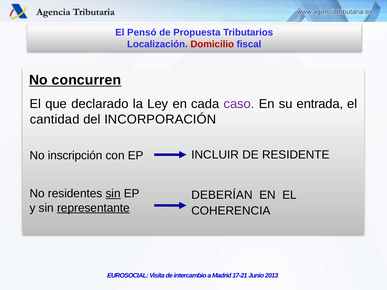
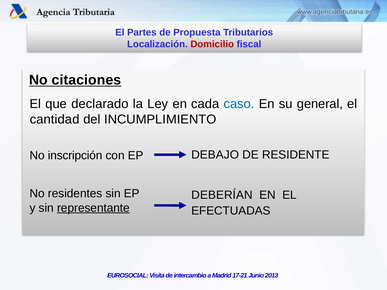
Pensó: Pensó -> Partes (142, 33)
concurren: concurren -> citaciones (86, 80)
caso colour: purple -> blue (239, 104)
entrada: entrada -> general (320, 104)
INCORPORACIÓN: INCORPORACIÓN -> INCUMPLIMIENTO (160, 120)
INCLUIR: INCLUIR -> DEBAJO (215, 155)
sin underline: present -> none (113, 194)
COHERENCIA: COHERENCIA -> EFECTUADAS (231, 211)
